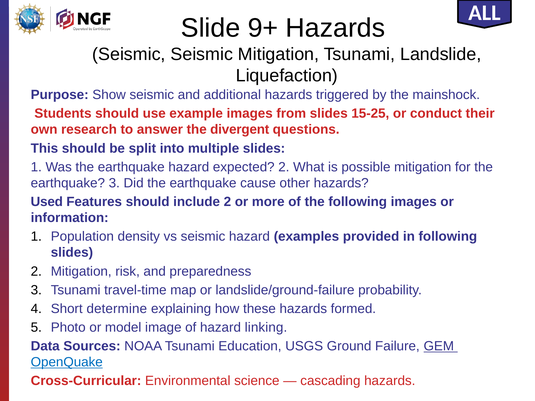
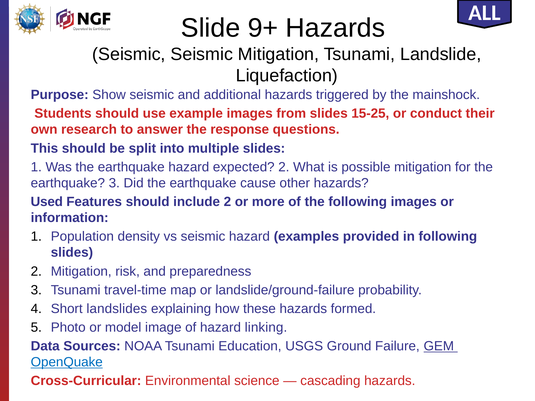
divergent: divergent -> response (240, 130)
determine: determine -> landslides (117, 309)
